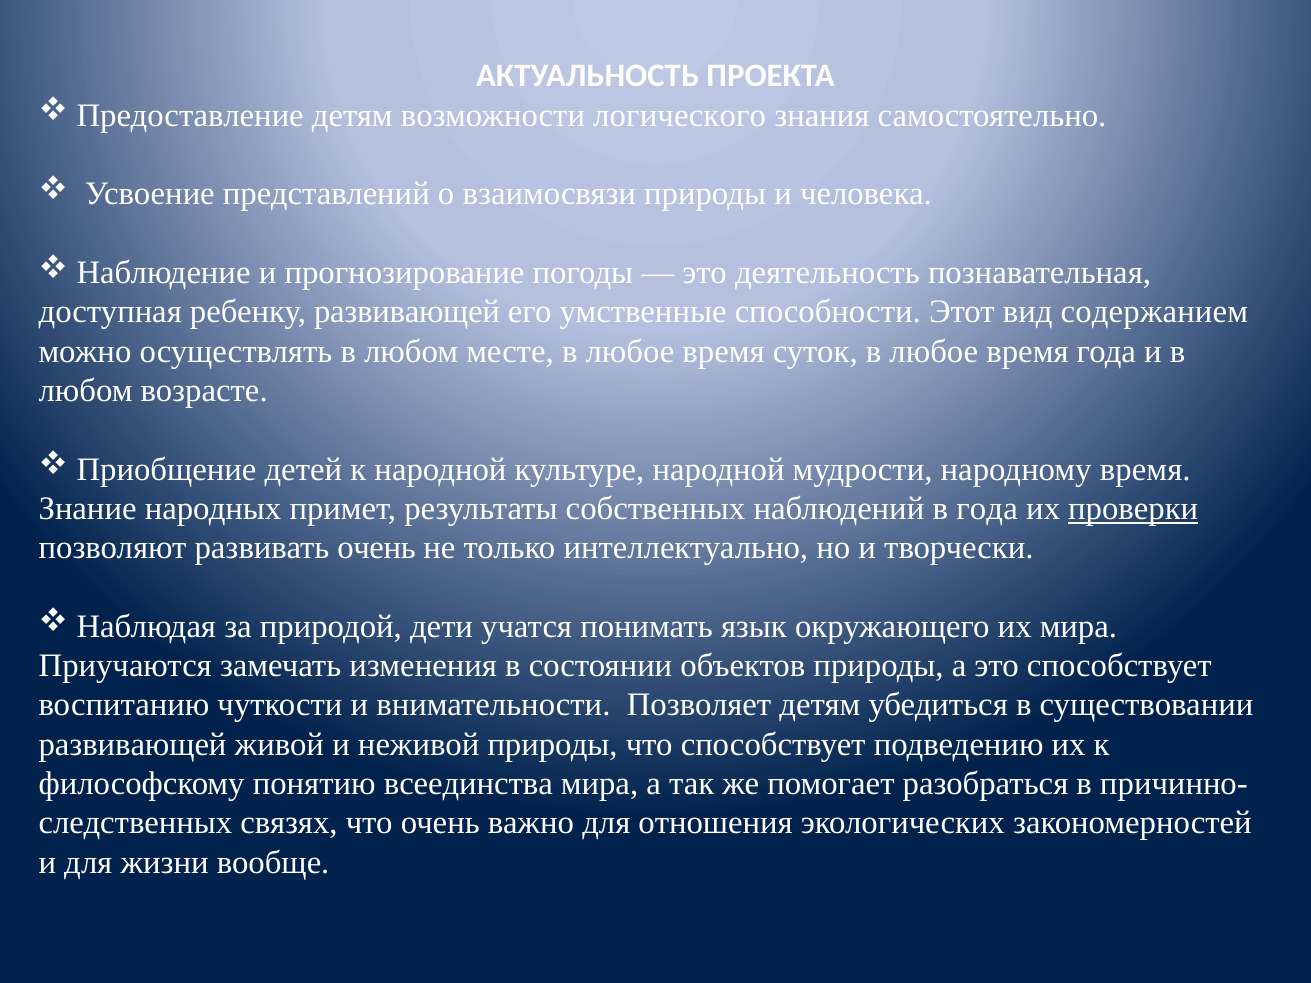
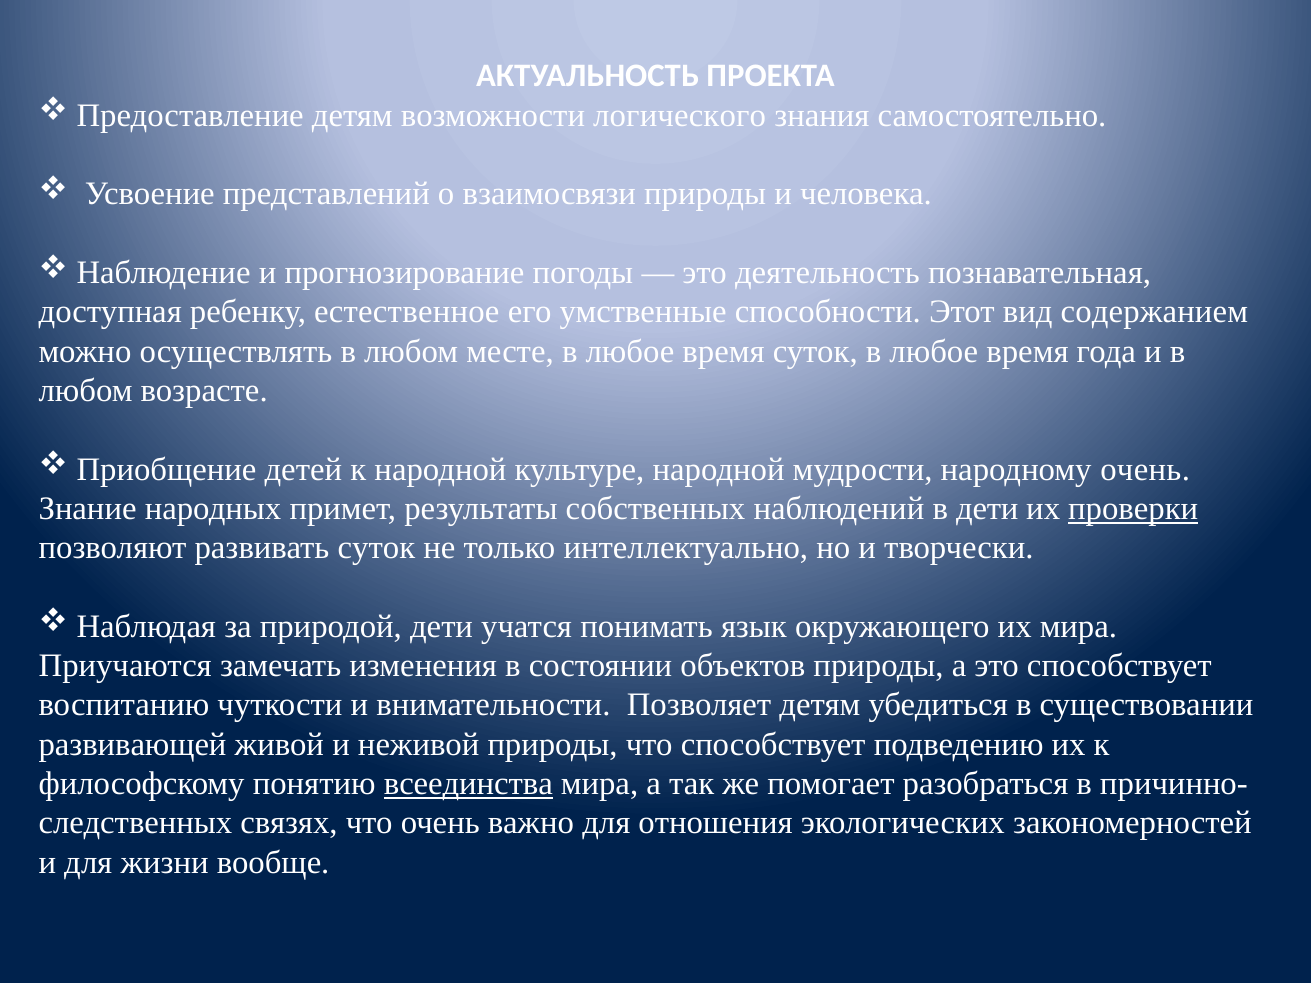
ребенку развивающей: развивающей -> естественное (407, 312)
народному время: время -> очень (1145, 469)
в года: года -> дети (987, 509)
развивать очень: очень -> суток (376, 548)
всеединства underline: none -> present (468, 784)
